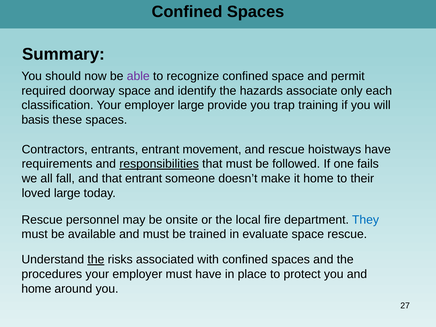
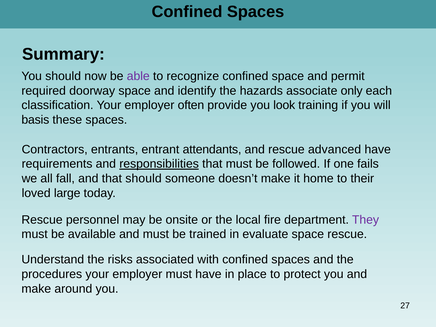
employer large: large -> often (191, 105)
trap: trap -> look (284, 105)
movement: movement -> attendants (212, 149)
hoistways: hoistways -> advanced (335, 149)
that entrant: entrant -> should (144, 179)
They colour: blue -> purple (366, 220)
the underline: present -> none (96, 260)
home: home -> make (36, 289)
